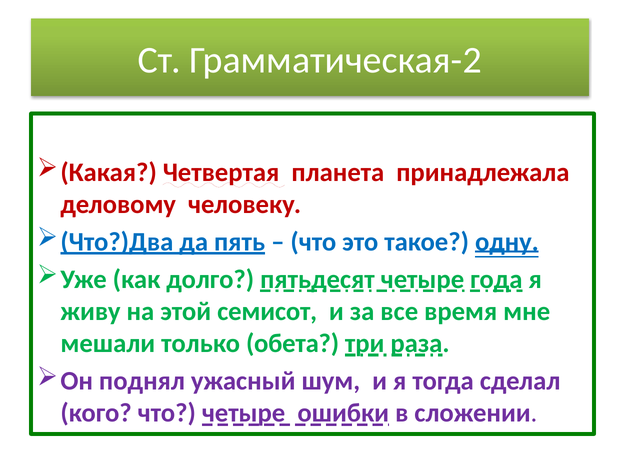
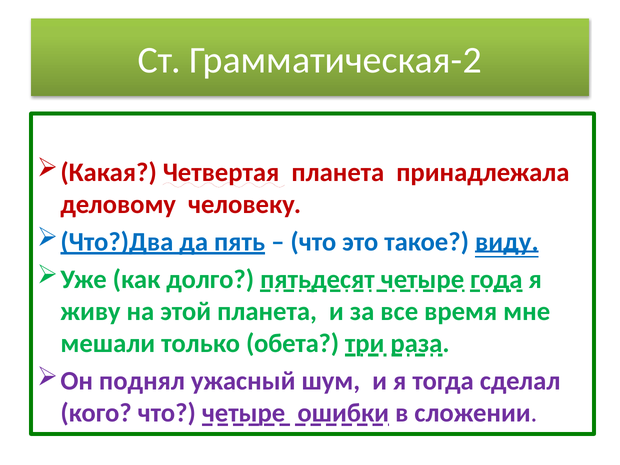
одну: одну -> виду (507, 242)
этой семисот: семисот -> планета (267, 311)
